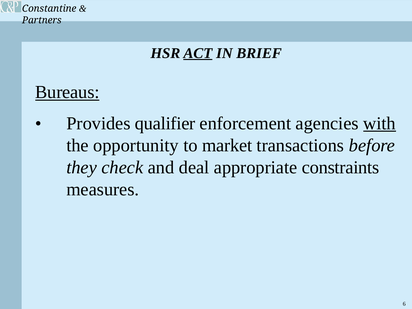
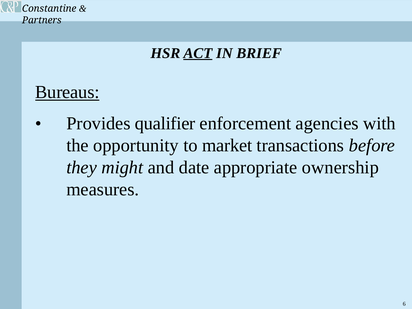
with underline: present -> none (380, 123)
check: check -> might (122, 167)
deal: deal -> date (194, 167)
constraints: constraints -> ownership (340, 167)
